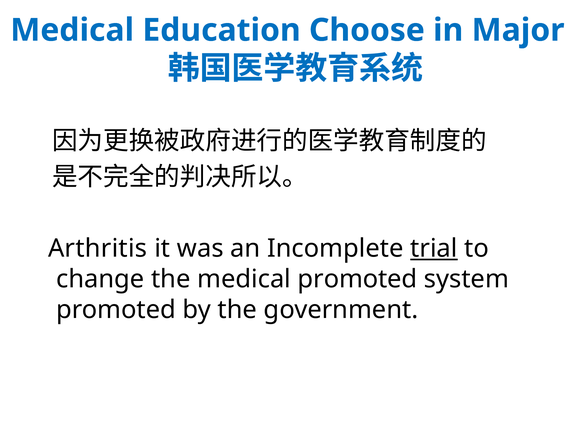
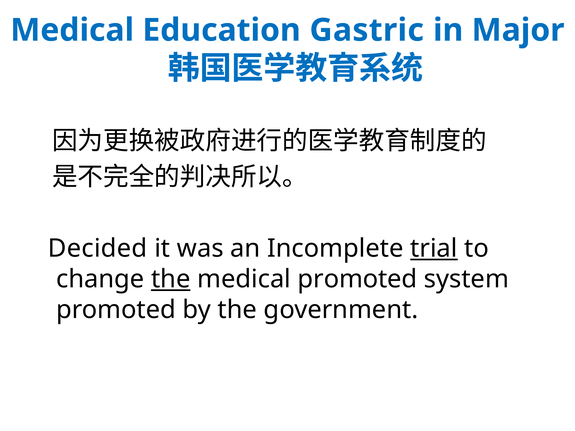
Choose: Choose -> Gastric (367, 30)
Arthritis: Arthritis -> Decided (98, 249)
the underline: none -> present (171, 279)
